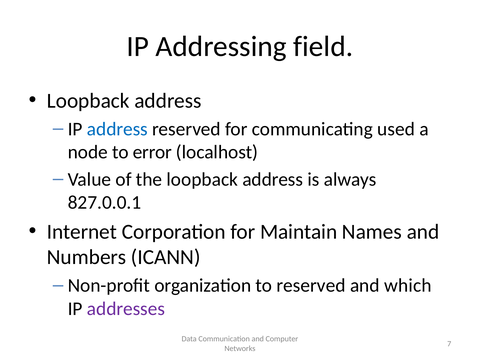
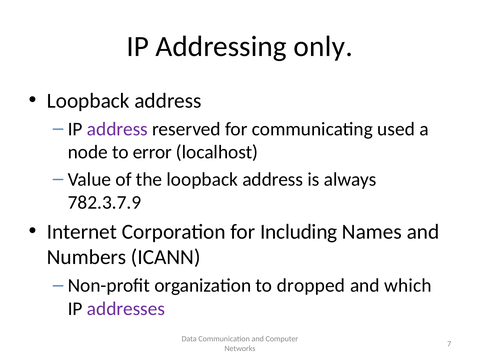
field: field -> only (323, 46)
address colour: blue -> purple (117, 129)
827.0.0.1: 827.0.0.1 -> 782.3.7.9 (104, 203)
Maintain: Maintain -> Including (299, 232)
to reserved: reserved -> dropped (311, 286)
